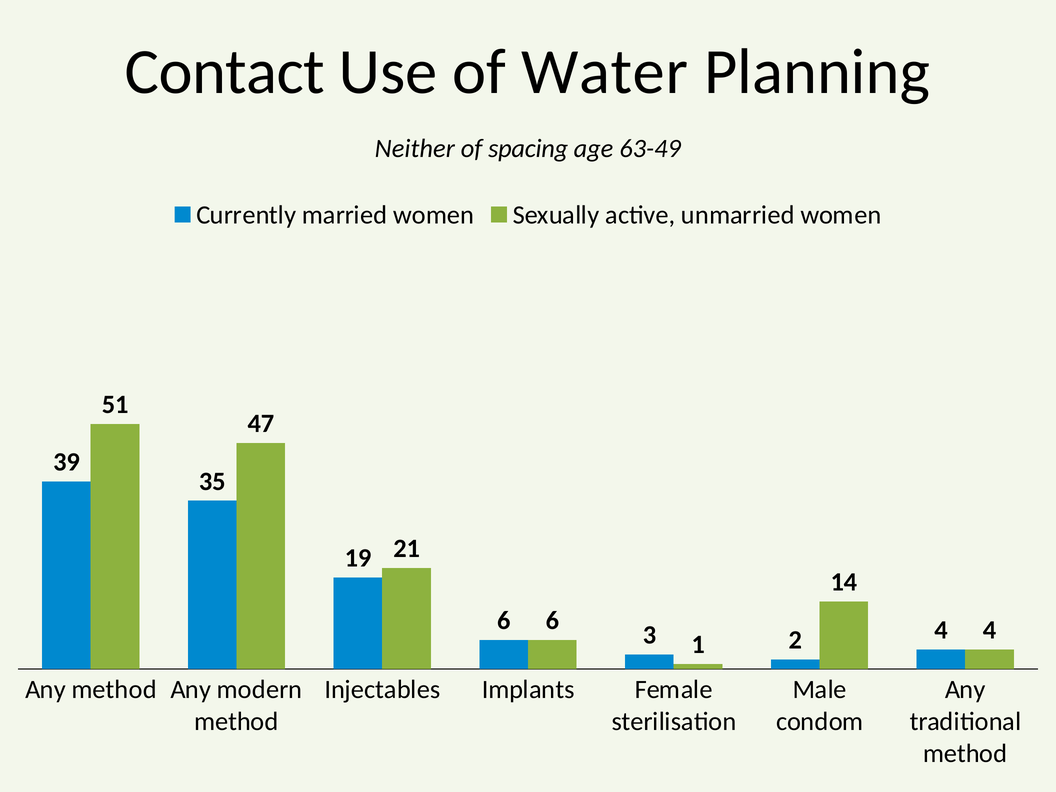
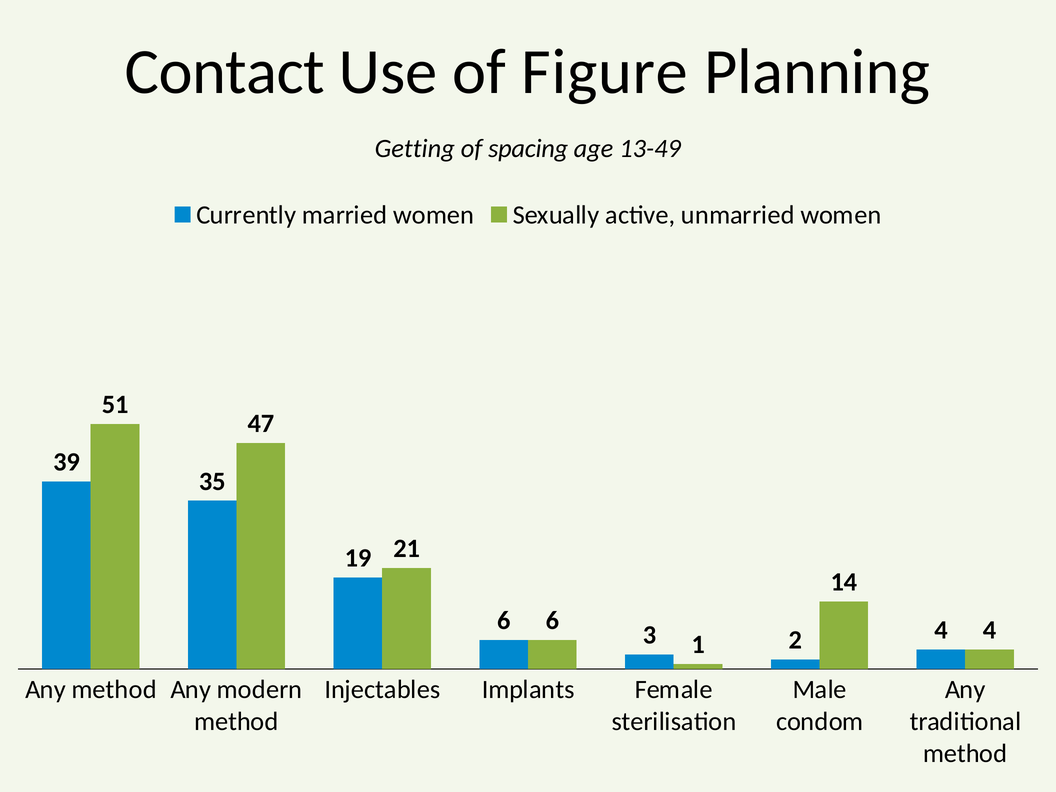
Water: Water -> Figure (605, 72)
Neither: Neither -> Getting (415, 149)
63-49: 63-49 -> 13-49 (650, 149)
